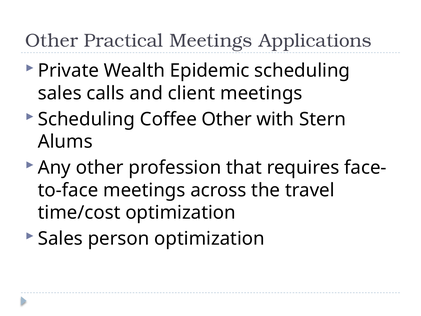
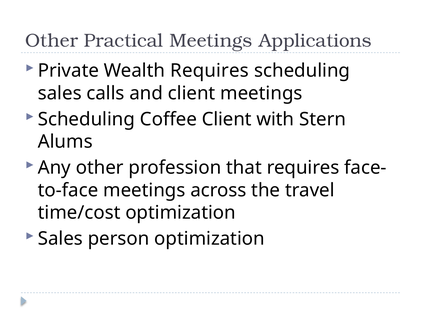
Wealth Epidemic: Epidemic -> Requires (210, 71)
Coffee Other: Other -> Client (227, 119)
